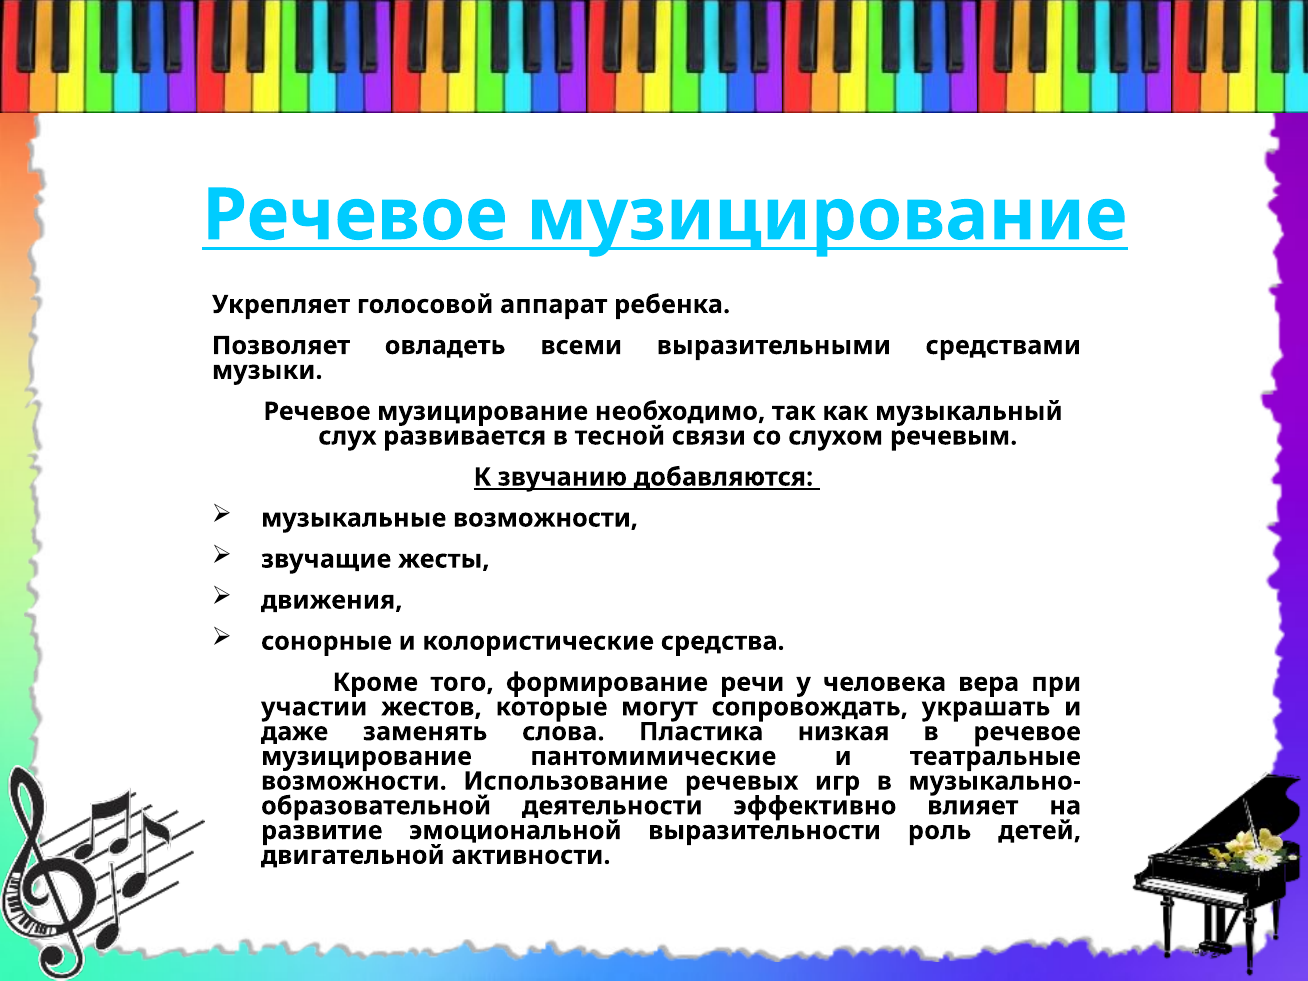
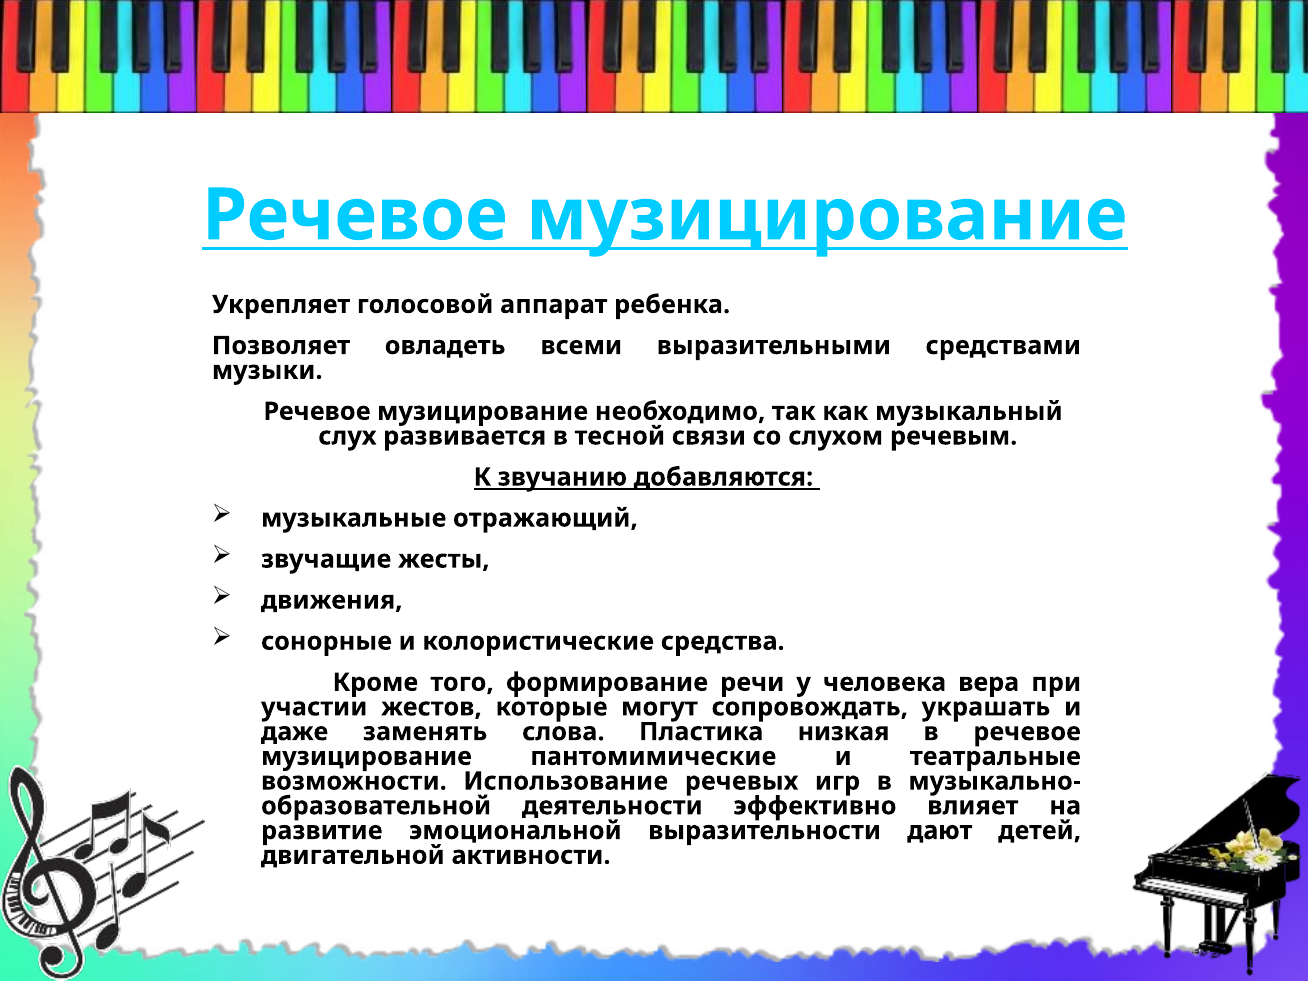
музыкальные возможности: возможности -> отражающий (545, 518)
роль: роль -> дают (940, 831)
